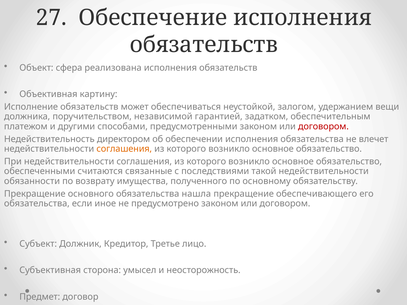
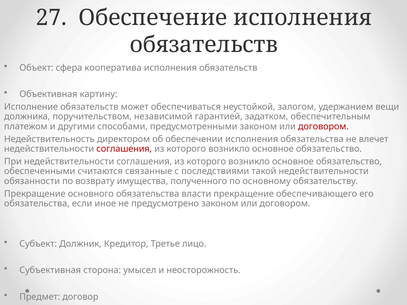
реализована: реализована -> кооператива (113, 68)
соглашения colour: orange -> red (124, 149)
нашла: нашла -> власти (196, 194)
